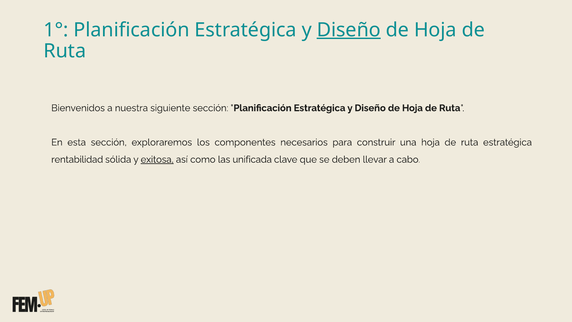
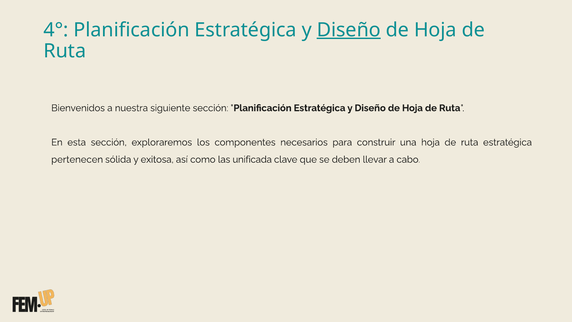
1°: 1° -> 4° (56, 30)
rentabilidad: rentabilidad -> pertenecen (77, 159)
exitosa underline: present -> none (157, 159)
